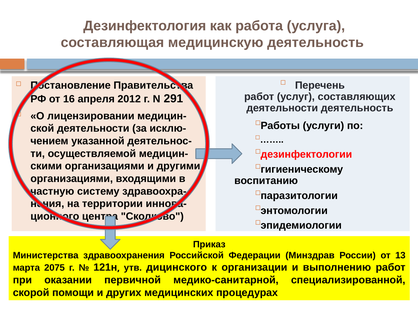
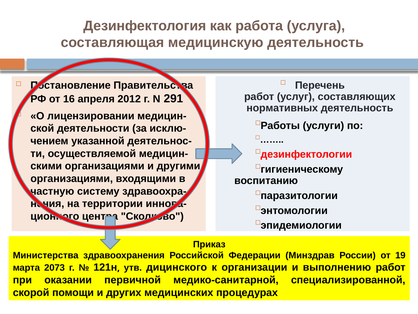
деятельности: деятельности -> нормативных (282, 108)
13: 13 -> 19 (400, 255)
2075: 2075 -> 2073 (55, 267)
